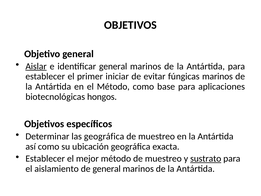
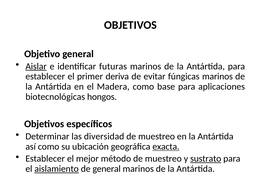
identificar general: general -> futuras (113, 66)
iniciar: iniciar -> deriva (117, 76)
el Método: Método -> Madera (113, 87)
las geográfica: geográfica -> diversidad (104, 136)
exacta underline: none -> present (166, 146)
aislamiento underline: none -> present (57, 169)
